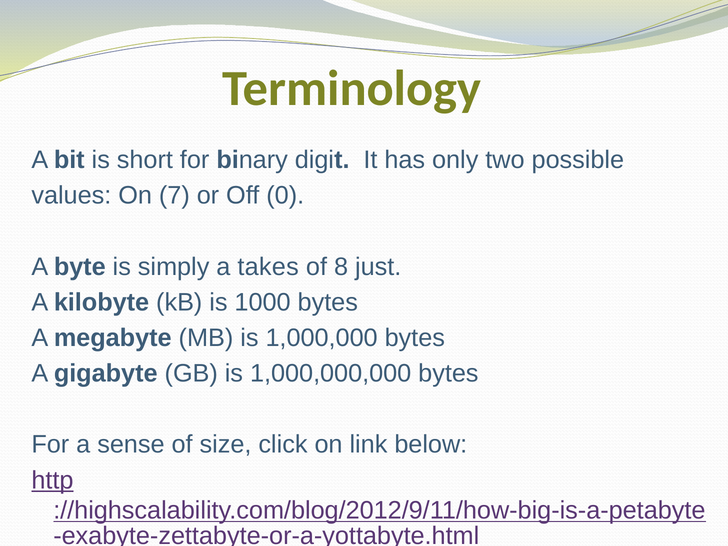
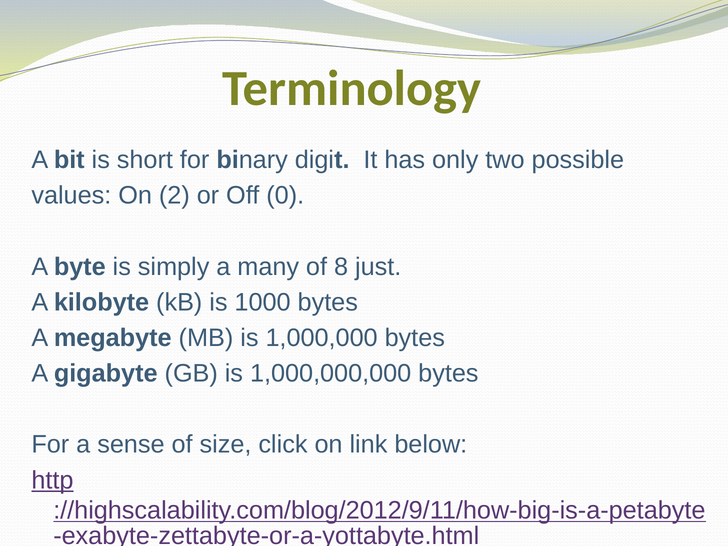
7: 7 -> 2 (174, 196)
takes: takes -> many (268, 267)
